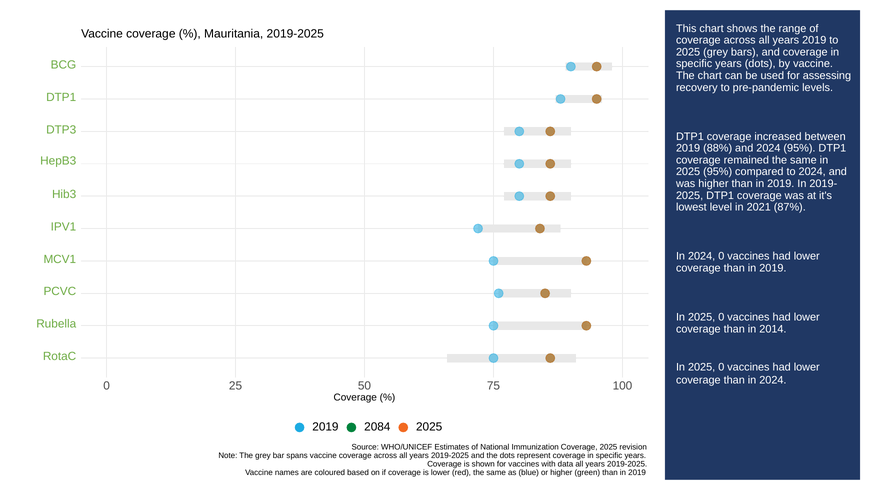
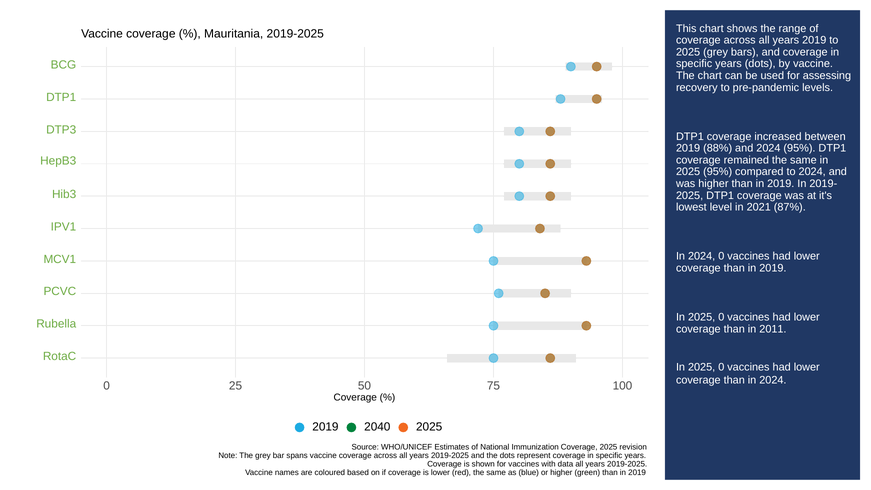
2014: 2014 -> 2011 (773, 329)
2084: 2084 -> 2040 (377, 427)
